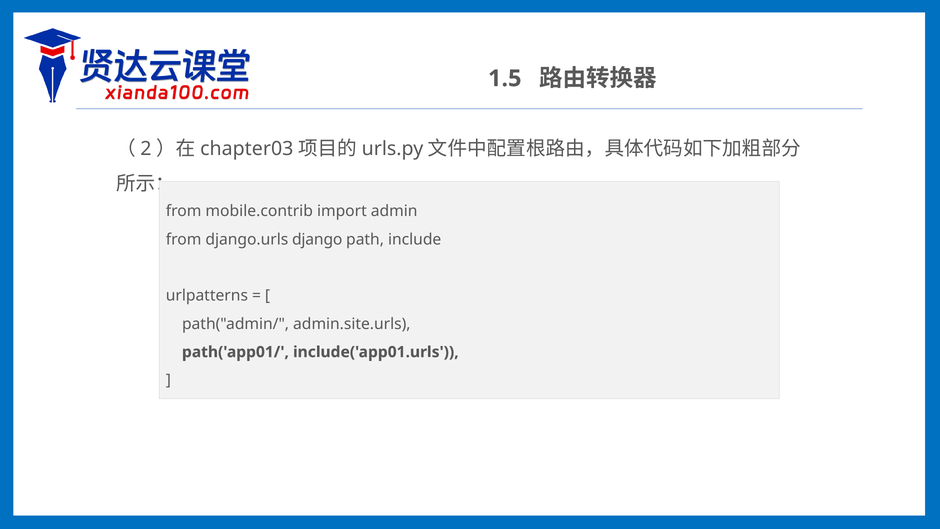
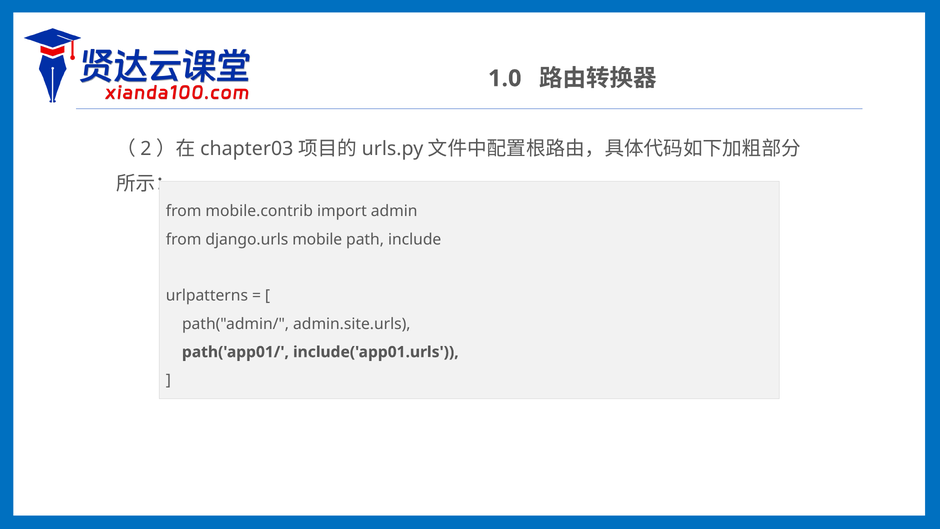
1.5: 1.5 -> 1.0 (505, 78)
django: django -> mobile (317, 239)
